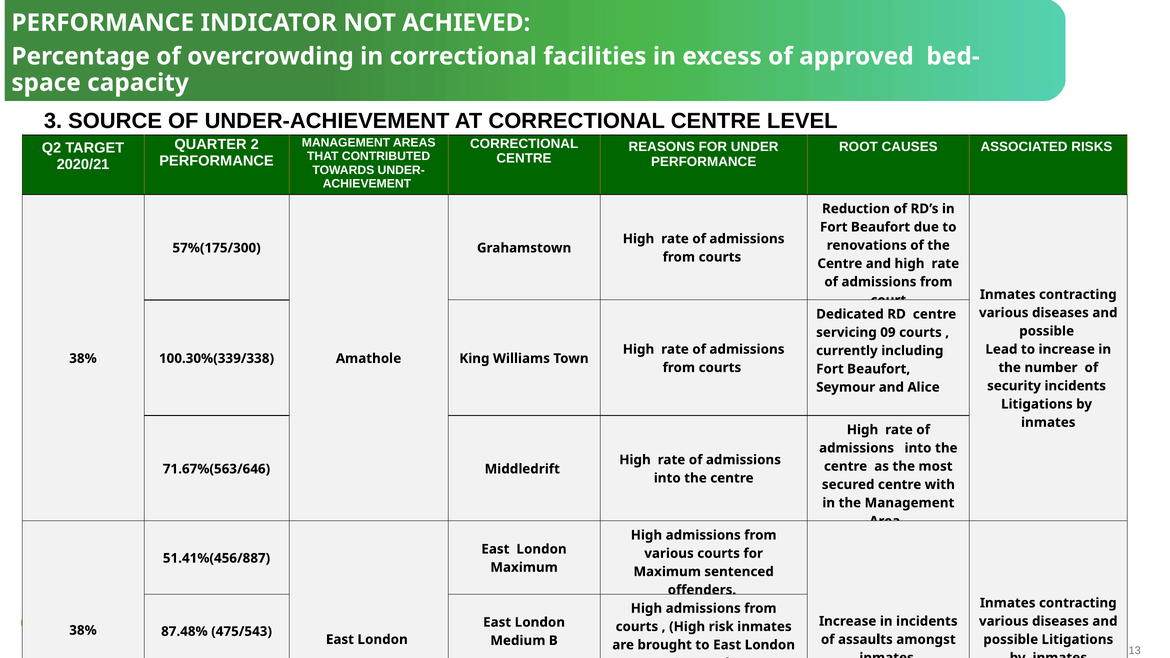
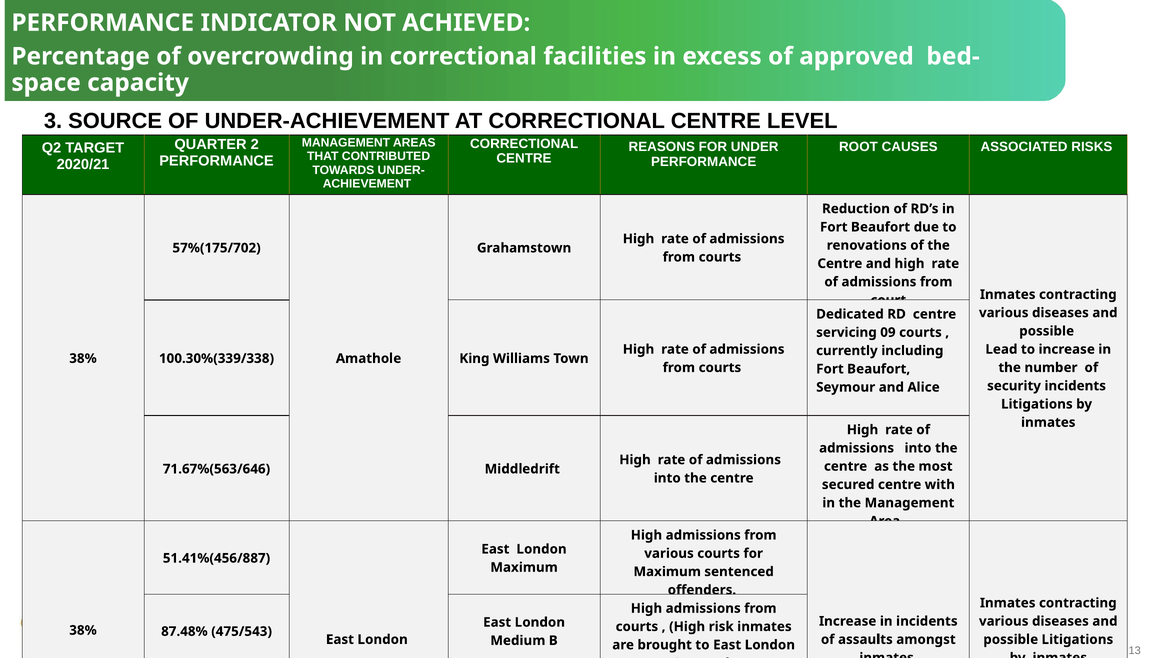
57%(175/300: 57%(175/300 -> 57%(175/702 (217, 248)
